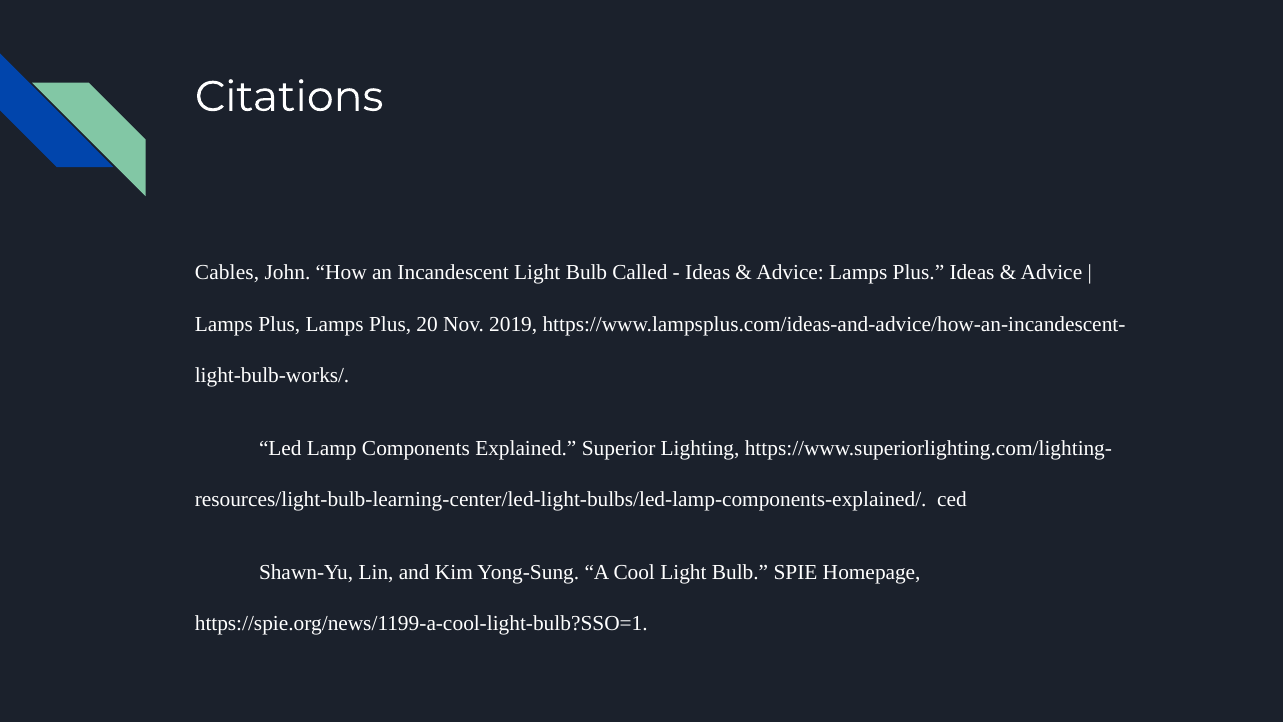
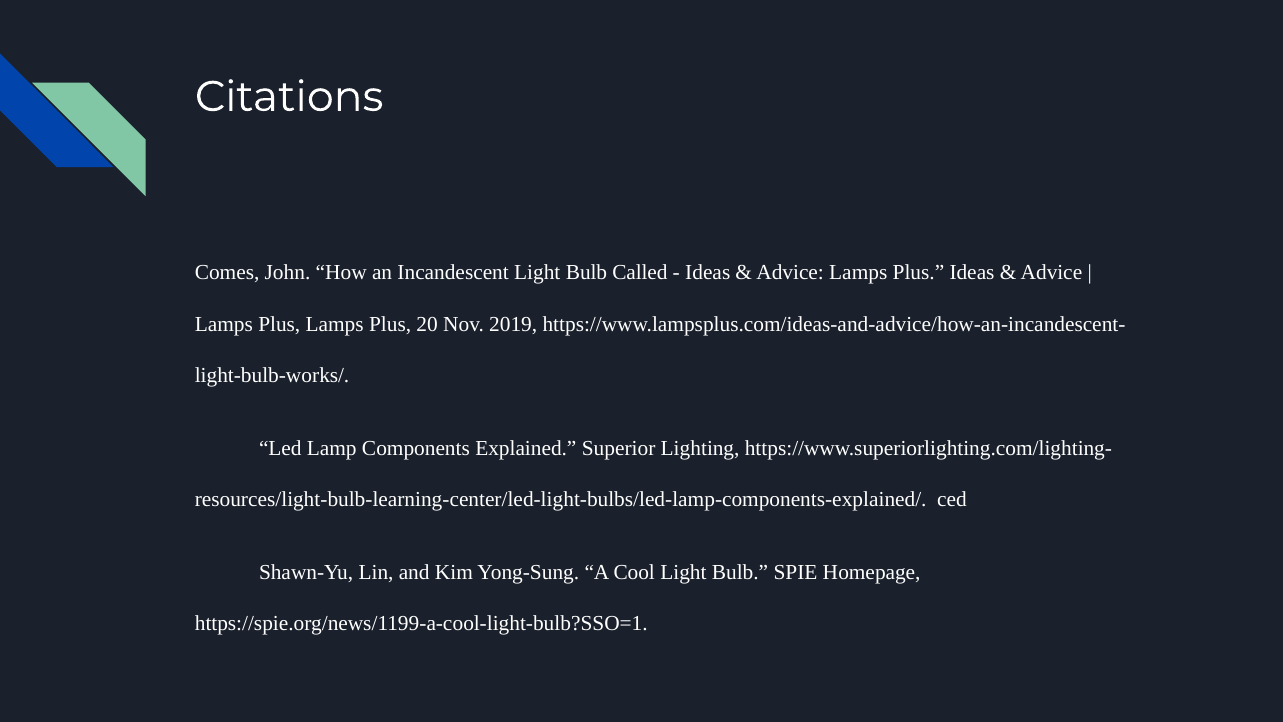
Cables: Cables -> Comes (227, 273)
